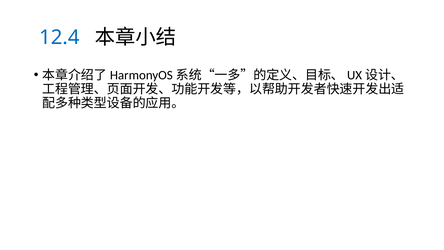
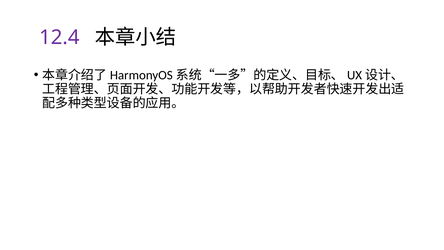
12.4 colour: blue -> purple (59, 37)
